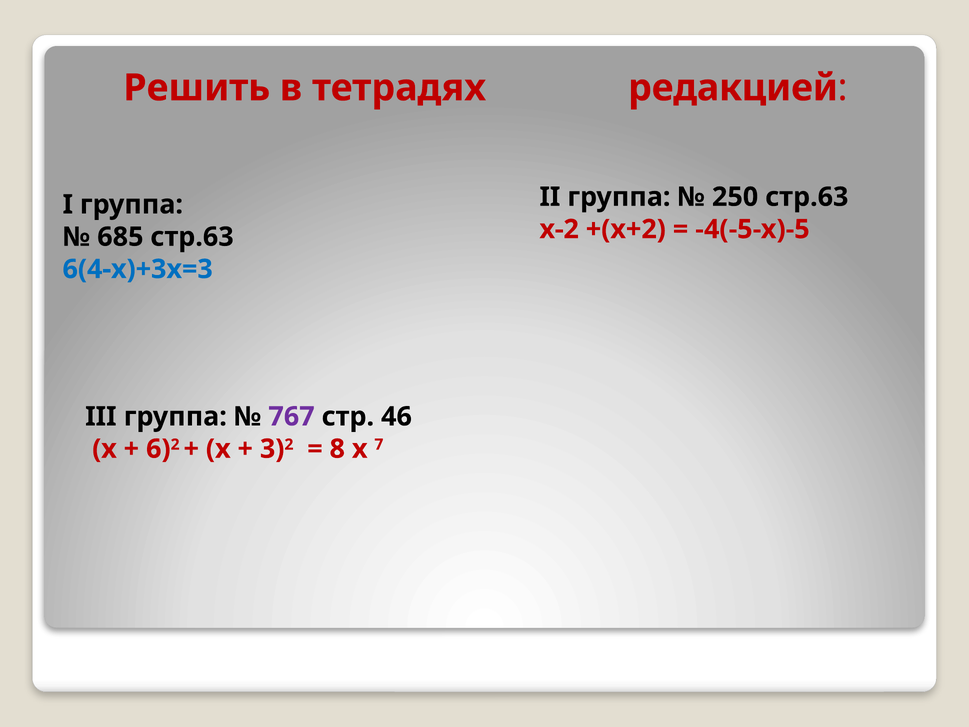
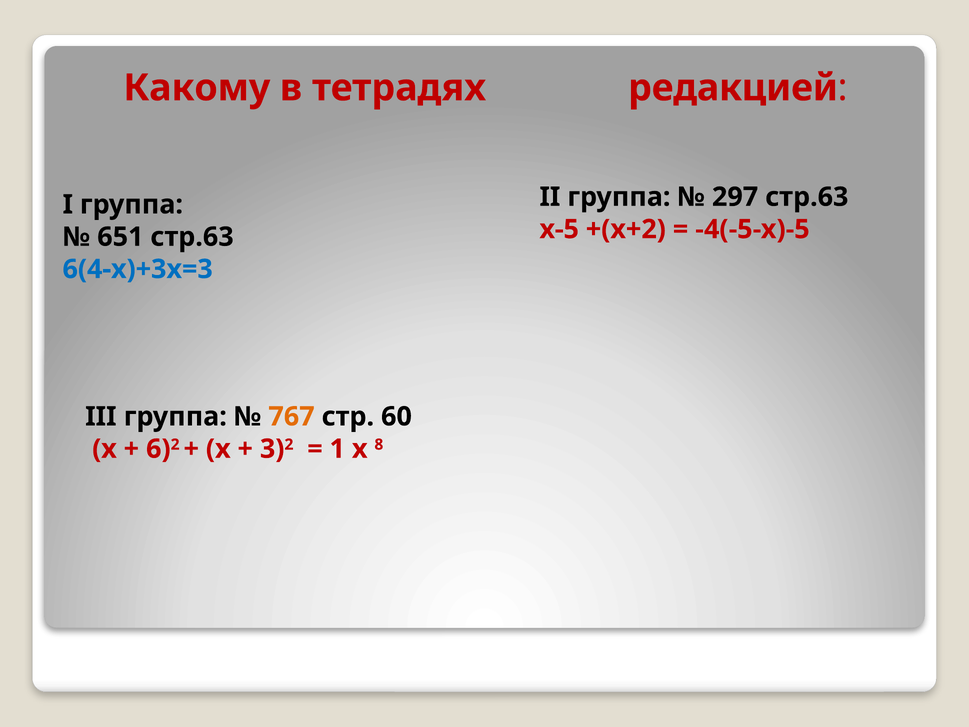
Решить: Решить -> Какому (197, 88)
250: 250 -> 297 (735, 197)
х-2: х-2 -> х-5 (559, 229)
685: 685 -> 651 (120, 237)
767 colour: purple -> orange (292, 416)
46: 46 -> 60 (396, 416)
8: 8 -> 1 (337, 449)
7: 7 -> 8 (379, 444)
